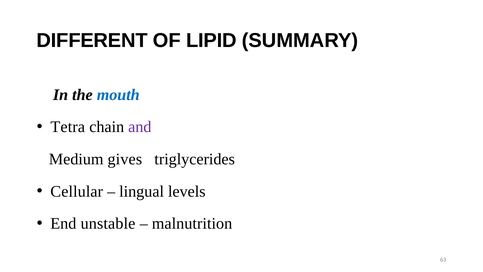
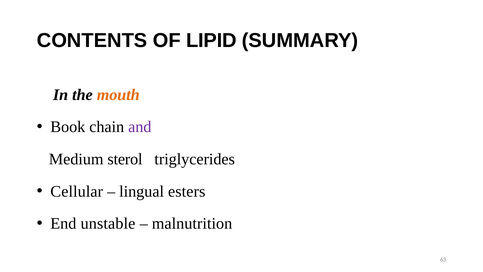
DIFFERENT: DIFFERENT -> CONTENTS (92, 41)
mouth colour: blue -> orange (118, 95)
Tetra: Tetra -> Book (68, 127)
gives: gives -> sterol (125, 159)
levels: levels -> esters (187, 191)
